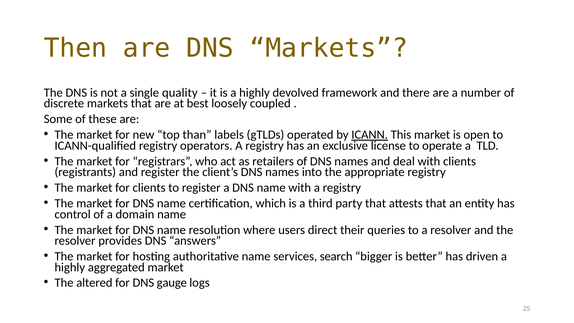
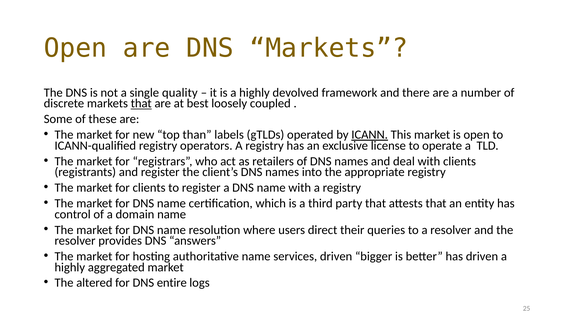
Then: Then -> Open (75, 48)
that underline: none -> present (141, 103)
services search: search -> driven (336, 256)
gauge: gauge -> entire (172, 283)
